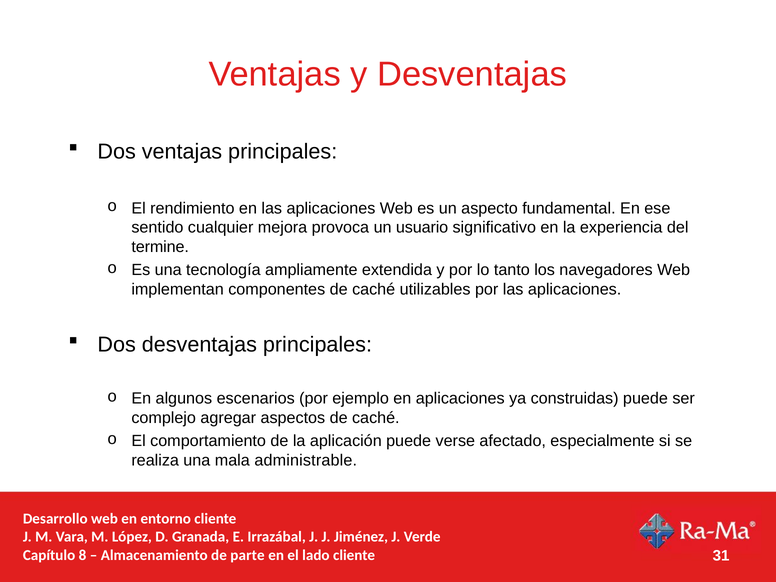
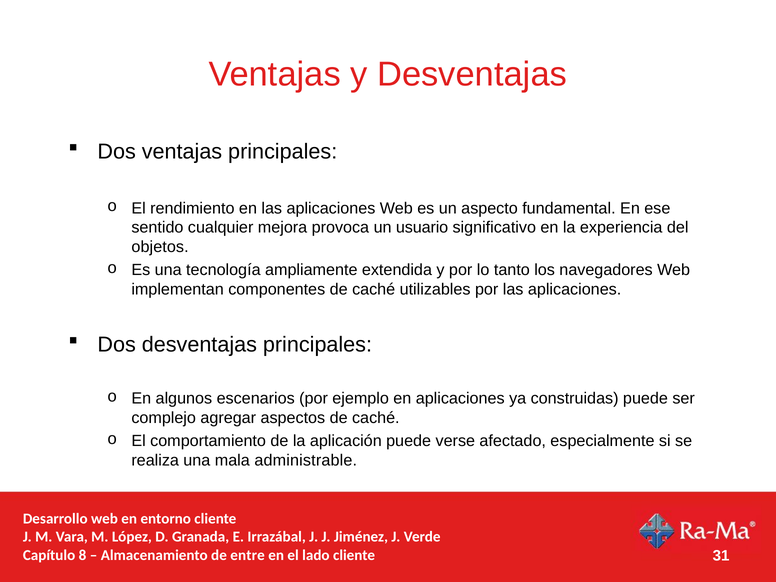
termine: termine -> objetos (160, 247)
parte: parte -> entre (248, 555)
